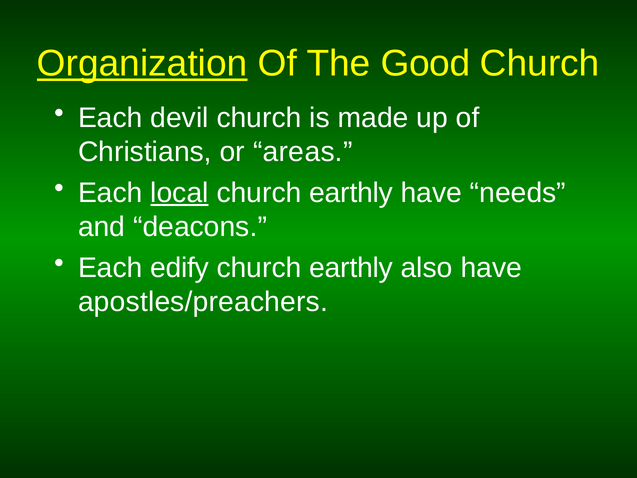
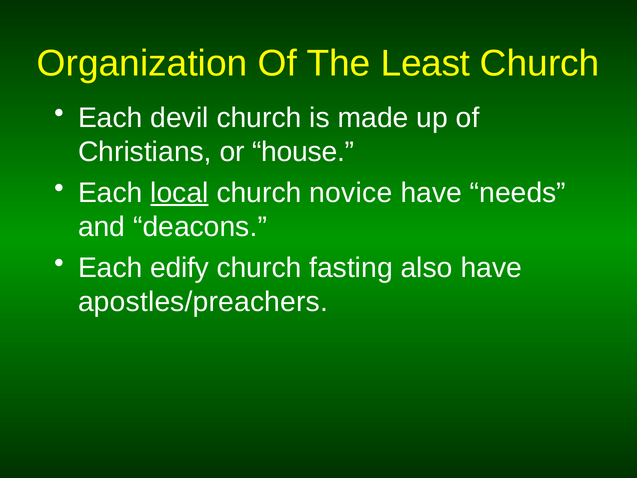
Organization underline: present -> none (142, 64)
Good: Good -> Least (425, 64)
areas: areas -> house (303, 152)
earthly: earthly -> novice (351, 193)
earthly: earthly -> fasting (351, 268)
